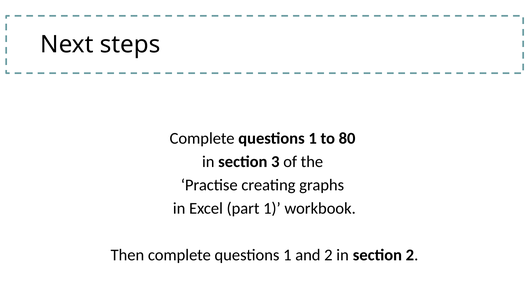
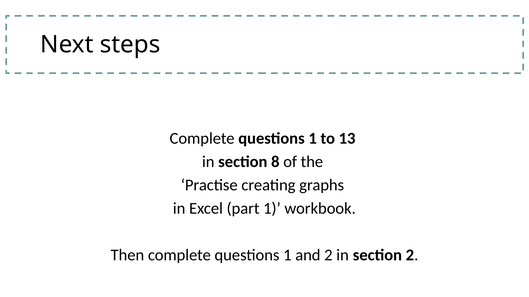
80: 80 -> 13 (347, 139)
3: 3 -> 8 (275, 162)
